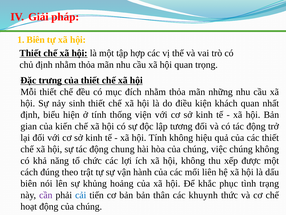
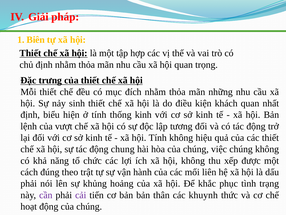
thống viện: viện -> kinh (143, 115)
gian: gian -> lệnh (29, 126)
kiến: kiến -> vượt (64, 126)
biên: biên -> phải (29, 183)
cải colour: blue -> purple (81, 195)
